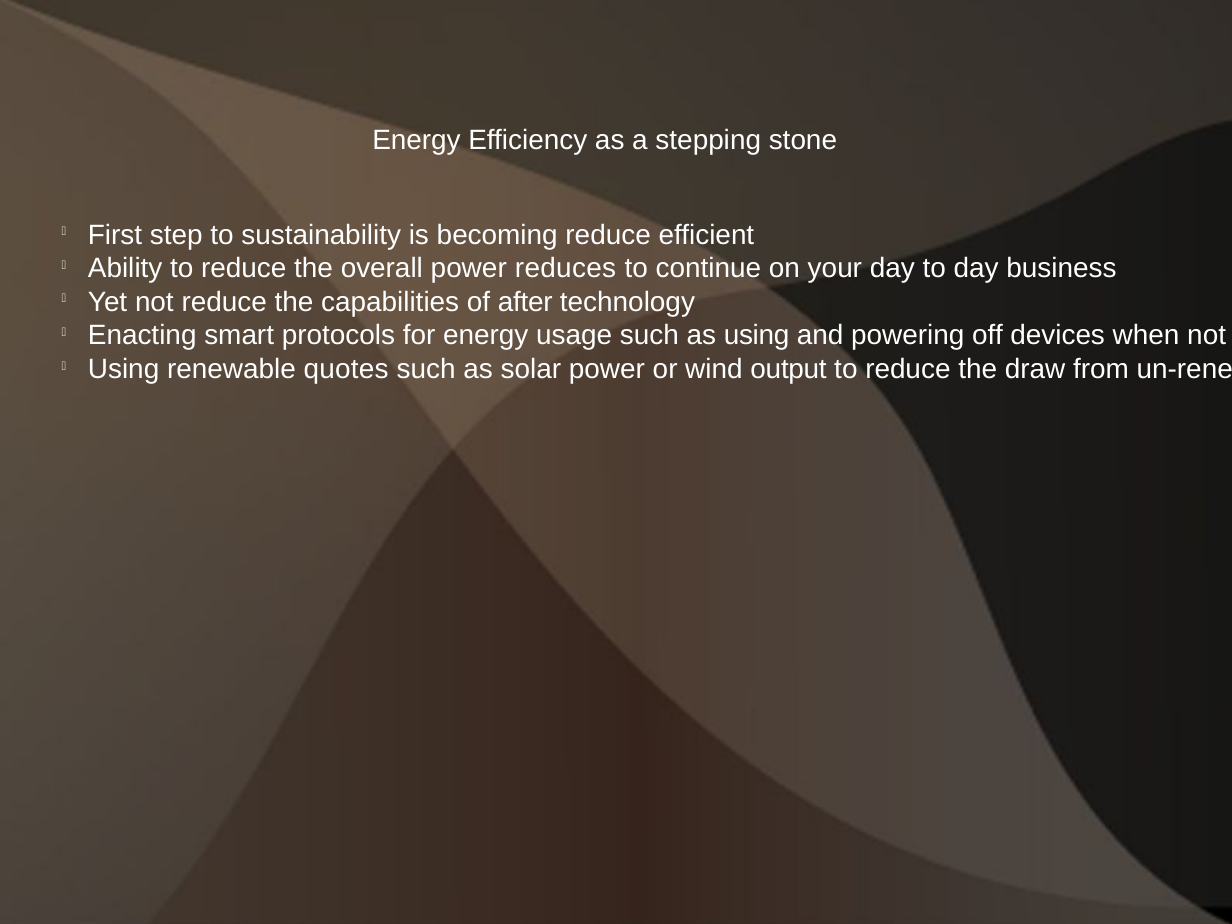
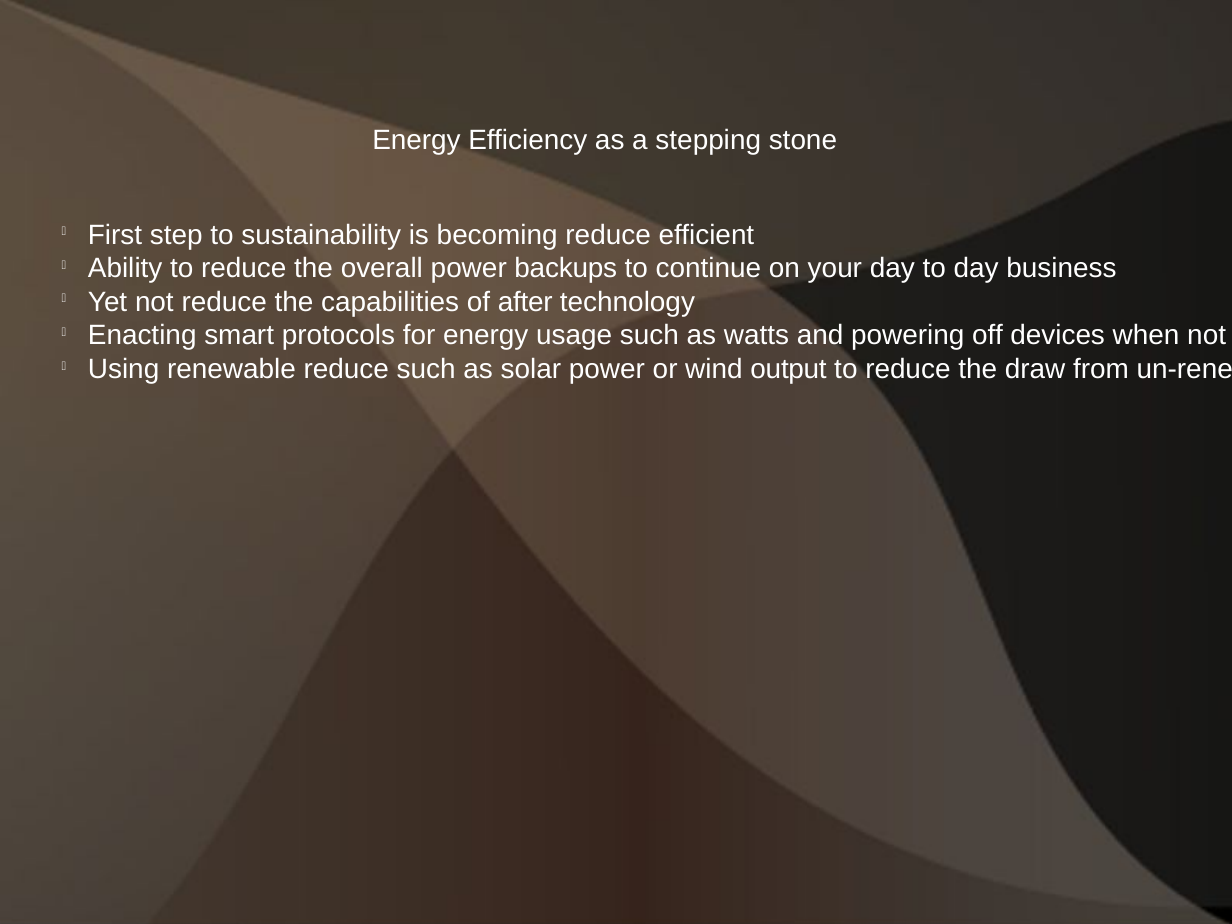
reduces: reduces -> backups (566, 268)
as using: using -> watts (756, 335)
renewable quotes: quotes -> reduce (346, 369)
